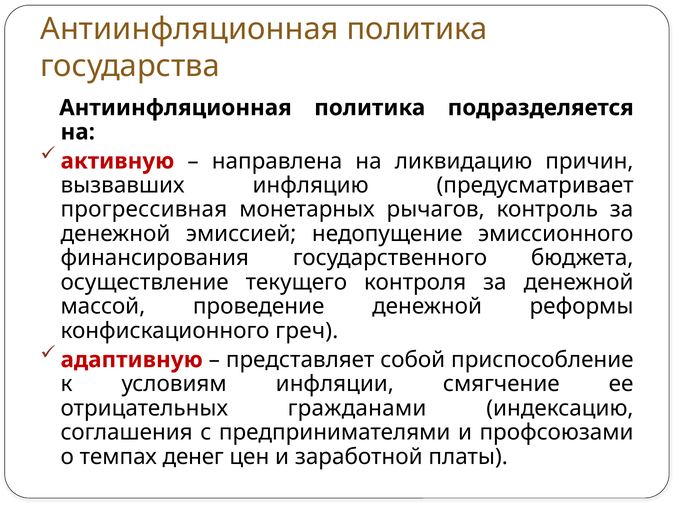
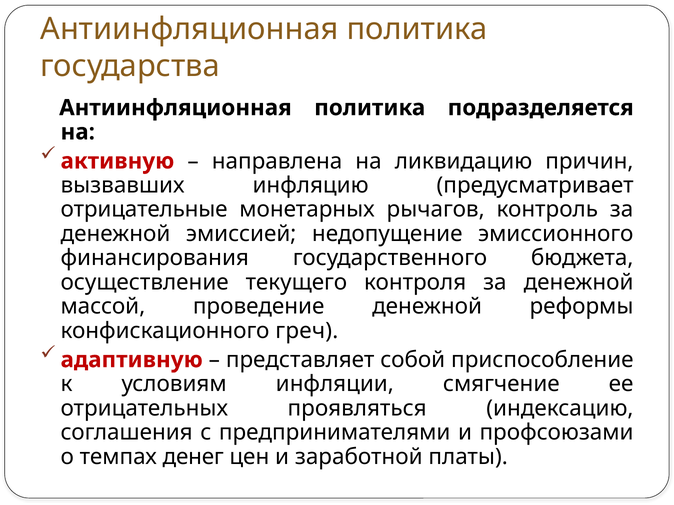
прогрессивная: прогрессивная -> отрицательные (144, 210)
гражданами: гражданами -> проявляться (357, 409)
